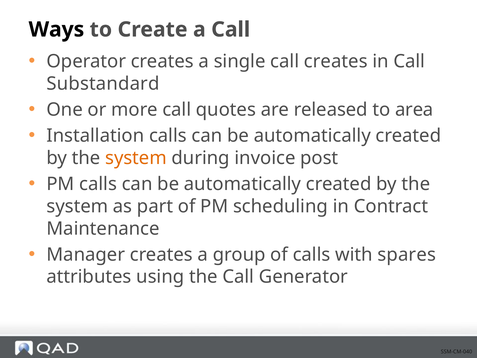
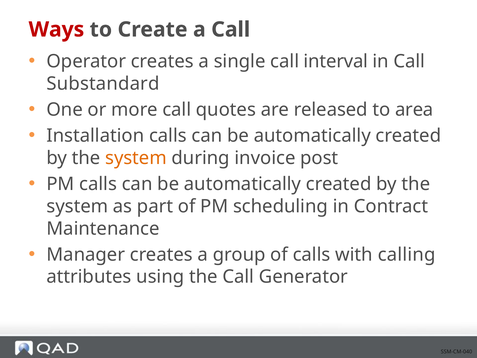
Ways colour: black -> red (56, 29)
call creates: creates -> interval (336, 61)
spares: spares -> calling (407, 254)
